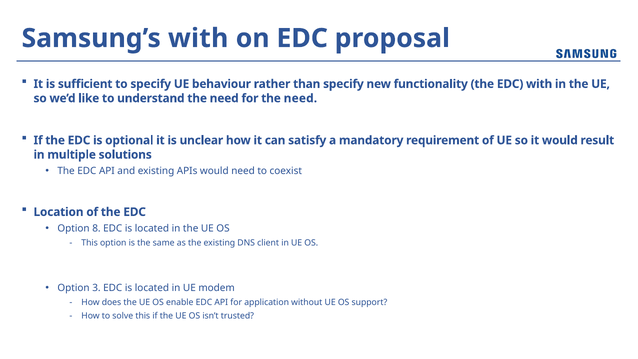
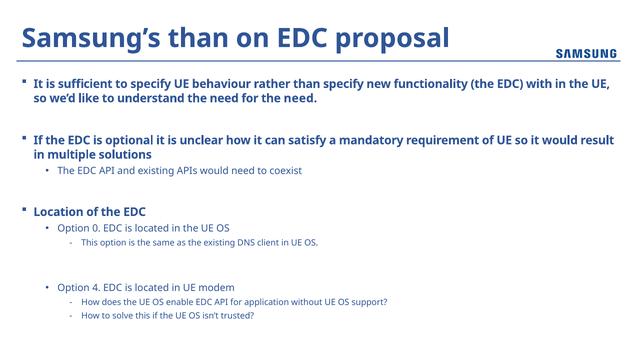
Samsung’s with: with -> than (198, 38)
8: 8 -> 0 (96, 228)
3: 3 -> 4 (96, 288)
